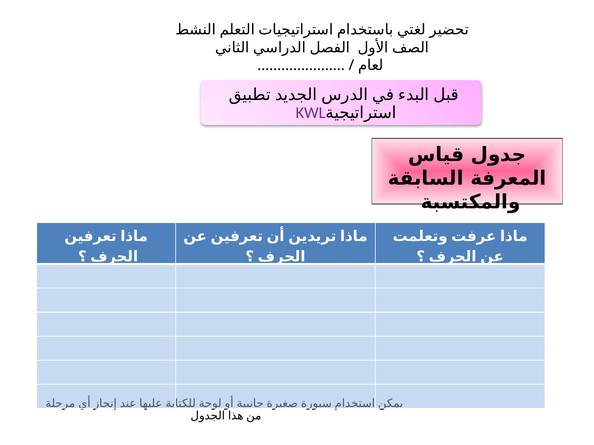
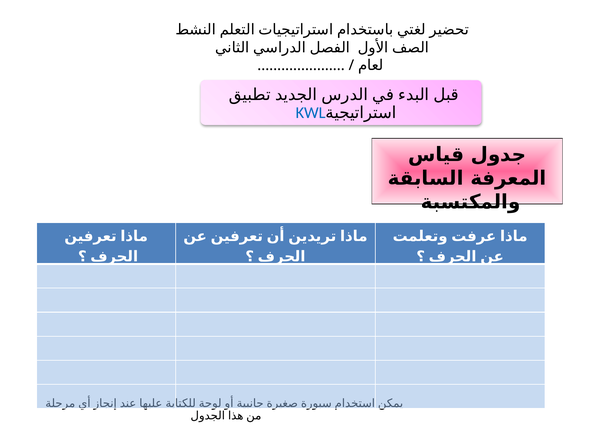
KWL colour: purple -> blue (311, 113)
